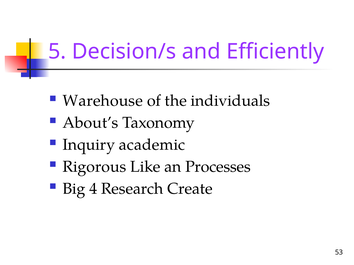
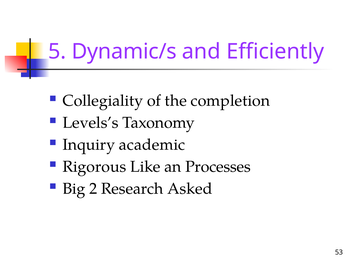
Decision/s: Decision/s -> Dynamic/s (124, 52)
Warehouse: Warehouse -> Collegiality (103, 101)
individuals: individuals -> completion (230, 101)
About’s: About’s -> Levels’s (91, 123)
4: 4 -> 2 (93, 189)
Create: Create -> Asked (190, 189)
